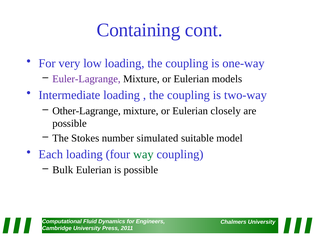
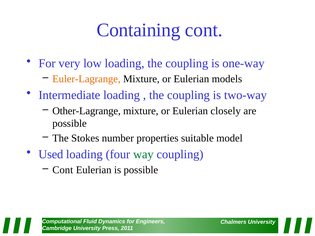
Euler-Lagrange colour: purple -> orange (86, 79)
simulated: simulated -> properties (158, 138)
Each: Each -> Used (51, 154)
Bulk: Bulk -> Cont (63, 170)
